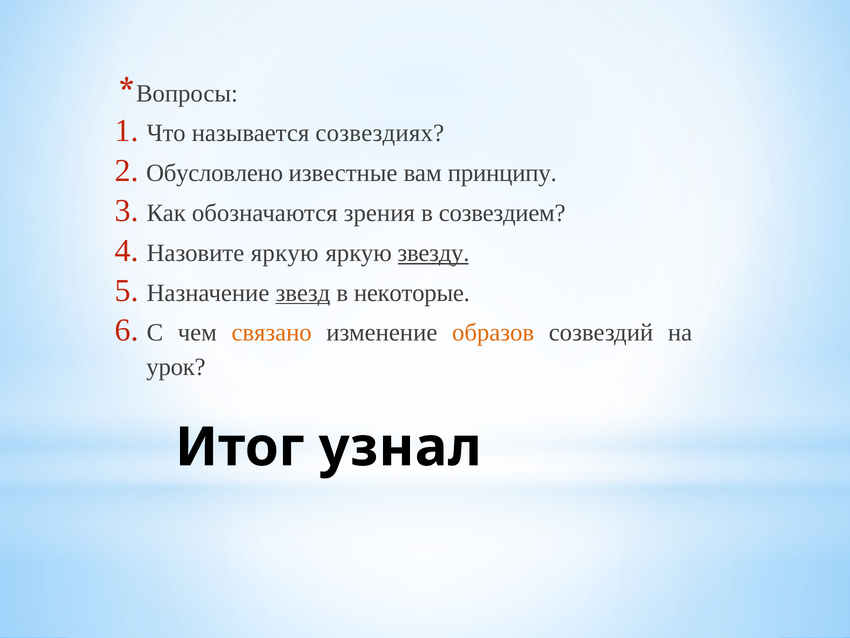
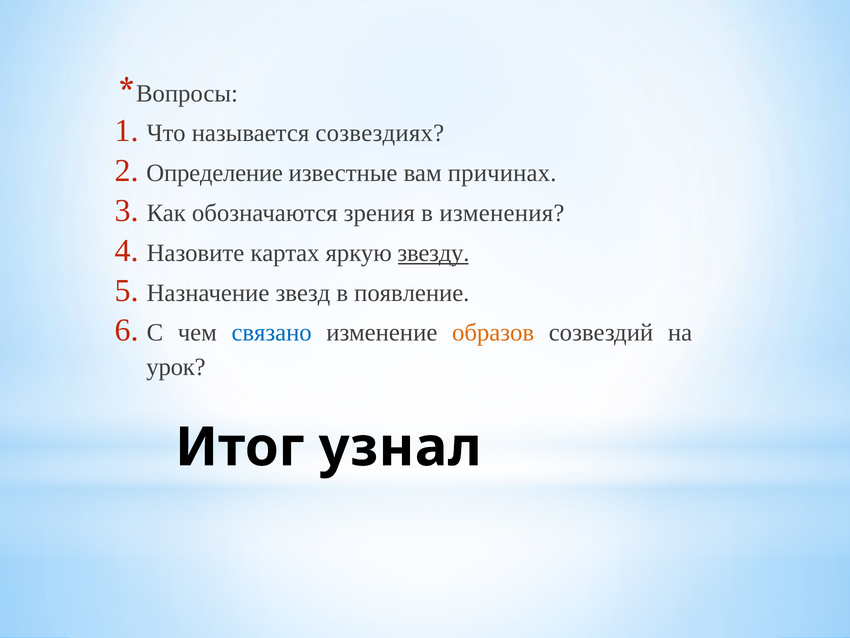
Обусловлено: Обусловлено -> Определение (215, 173)
принципу: принципу -> причинах (502, 173)
созвездием: созвездием -> изменения (502, 213)
Назовите яркую: яркую -> картах (285, 253)
звезд underline: present -> none (303, 293)
некоторые: некоторые -> появление (412, 293)
связано colour: orange -> blue (272, 332)
